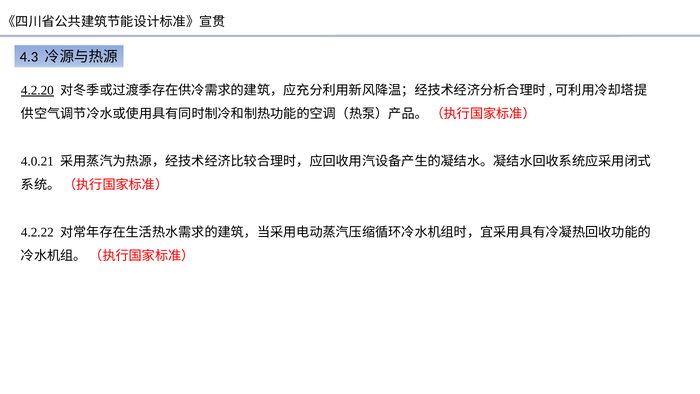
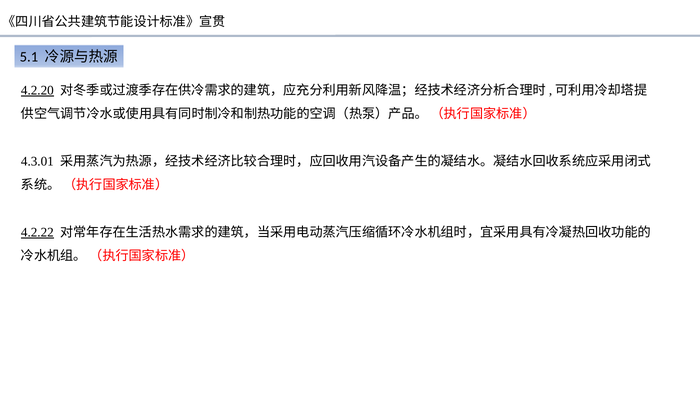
4.3: 4.3 -> 5.1 (29, 57)
4.0.21: 4.0.21 -> 4.3.01 (37, 161)
4.2.22 underline: none -> present (37, 232)
